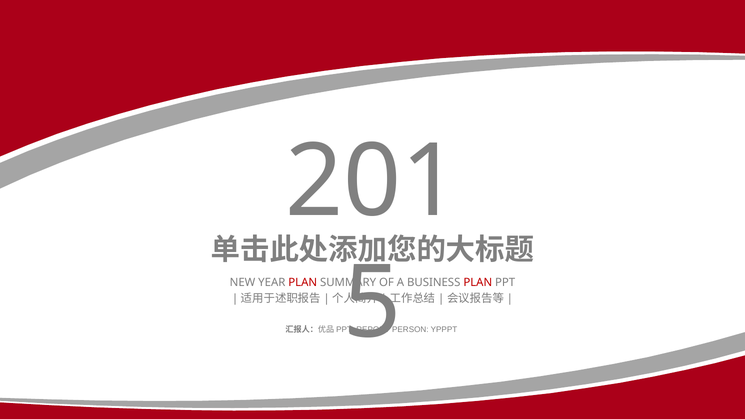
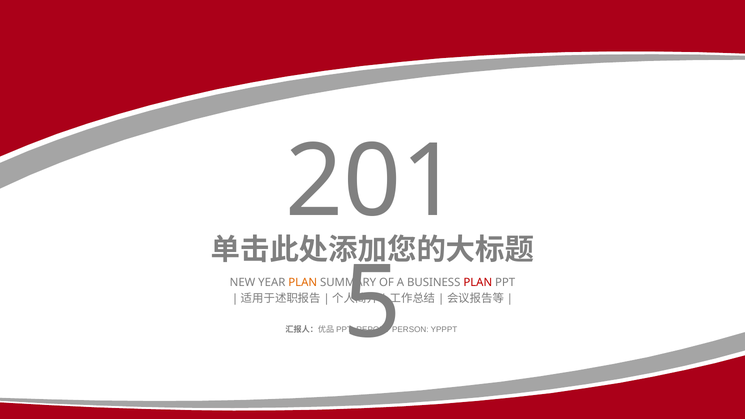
PLAN colour: red -> orange (303, 283)
